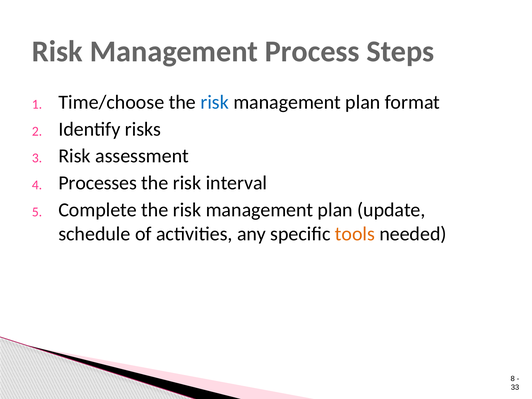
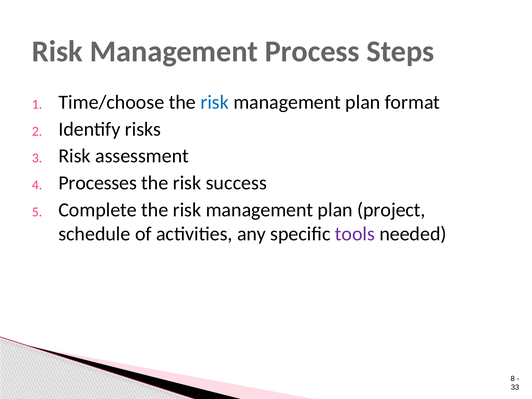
interval: interval -> success (236, 183)
update: update -> project (391, 210)
tools colour: orange -> purple (355, 234)
